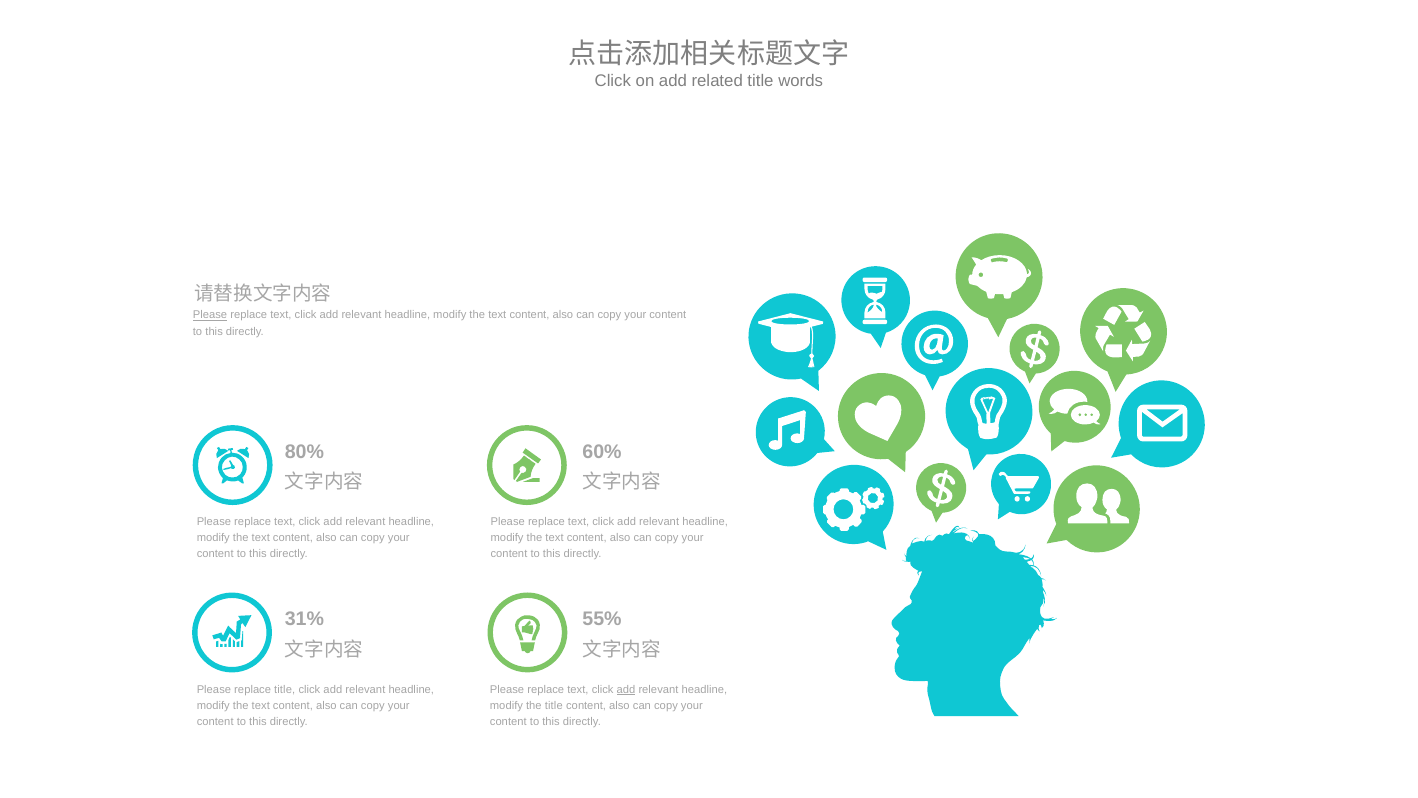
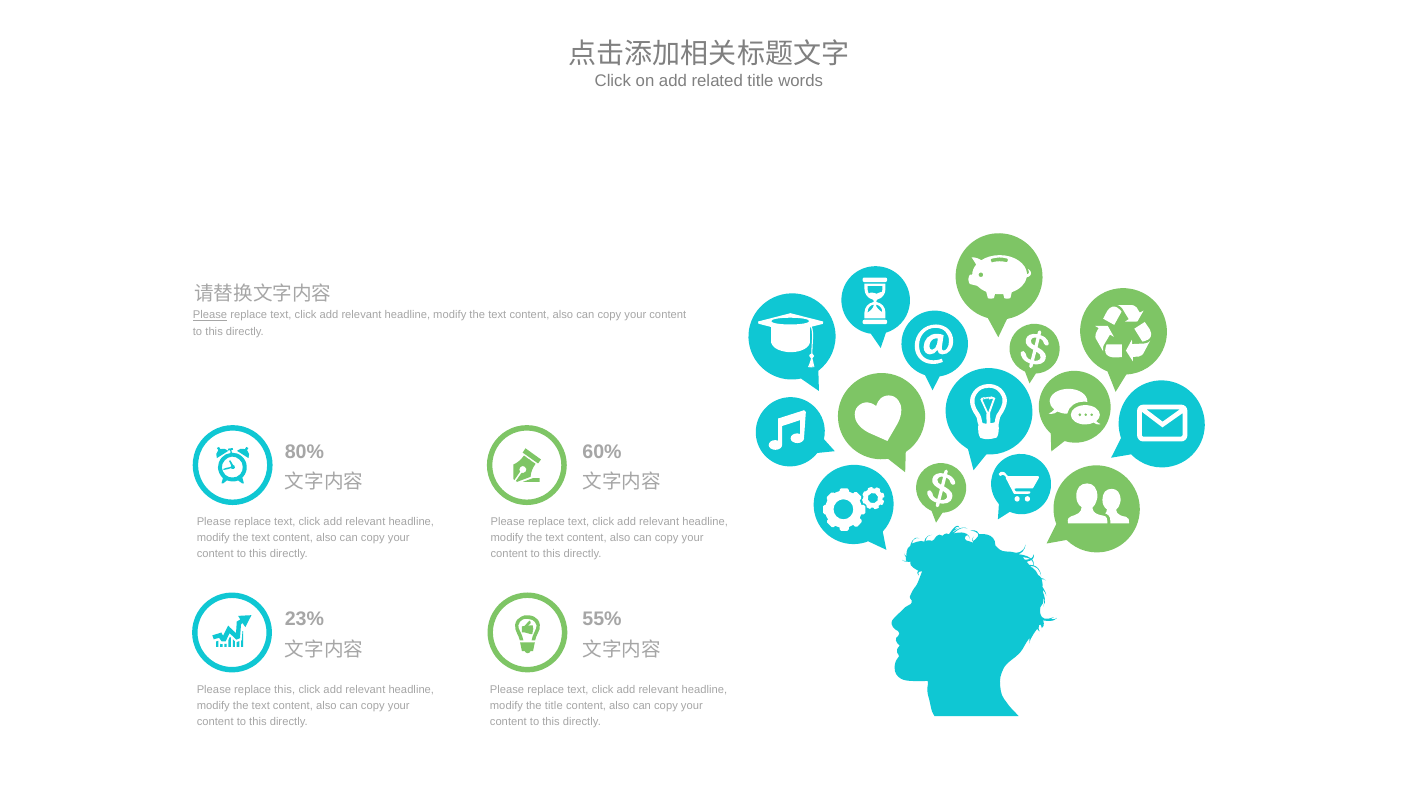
31%: 31% -> 23% (304, 618)
replace title: title -> this (285, 689)
add underline: present -> none (626, 689)
